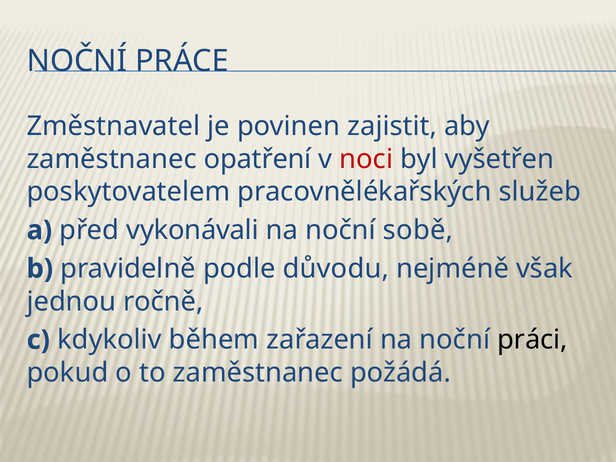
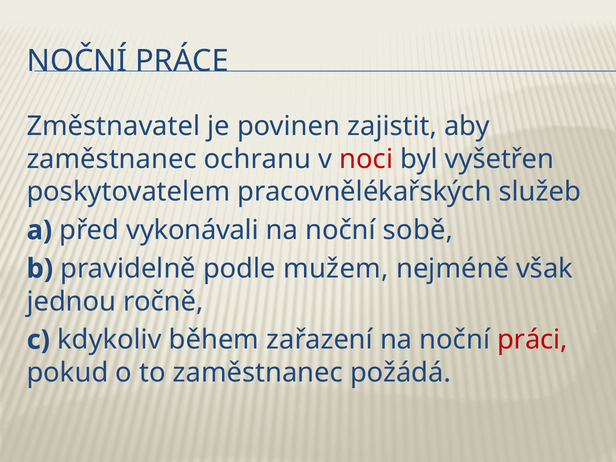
opatření: opatření -> ochranu (258, 159)
důvodu: důvodu -> mužem (336, 269)
práci colour: black -> red (532, 340)
